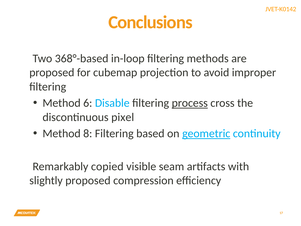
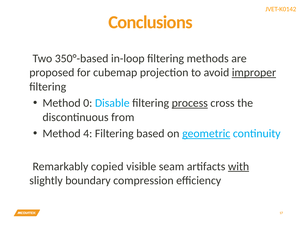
368°-based: 368°-based -> 350°-based (82, 58)
improper underline: none -> present (254, 73)
6: 6 -> 0 (88, 103)
pixel: pixel -> from (123, 117)
8: 8 -> 4 (88, 133)
with underline: none -> present (239, 166)
slightly proposed: proposed -> boundary (88, 180)
